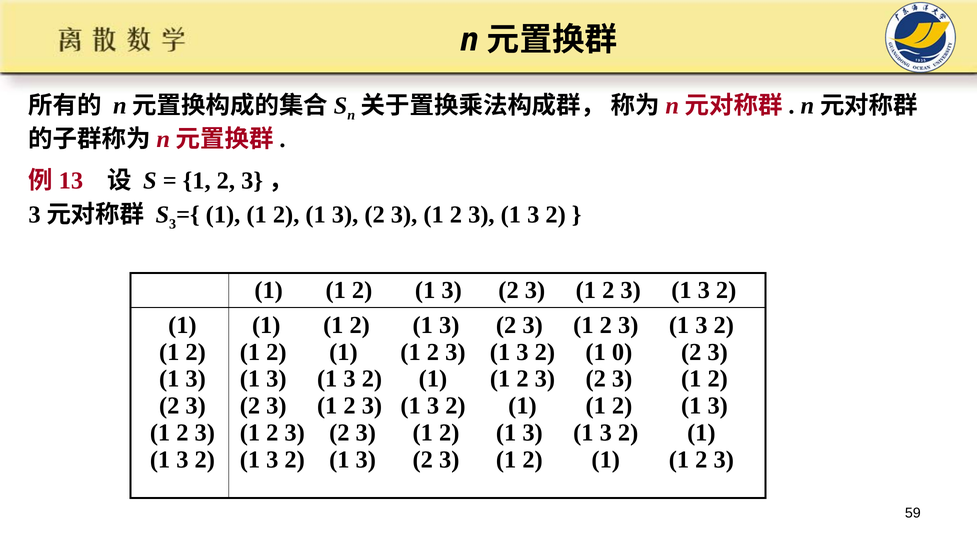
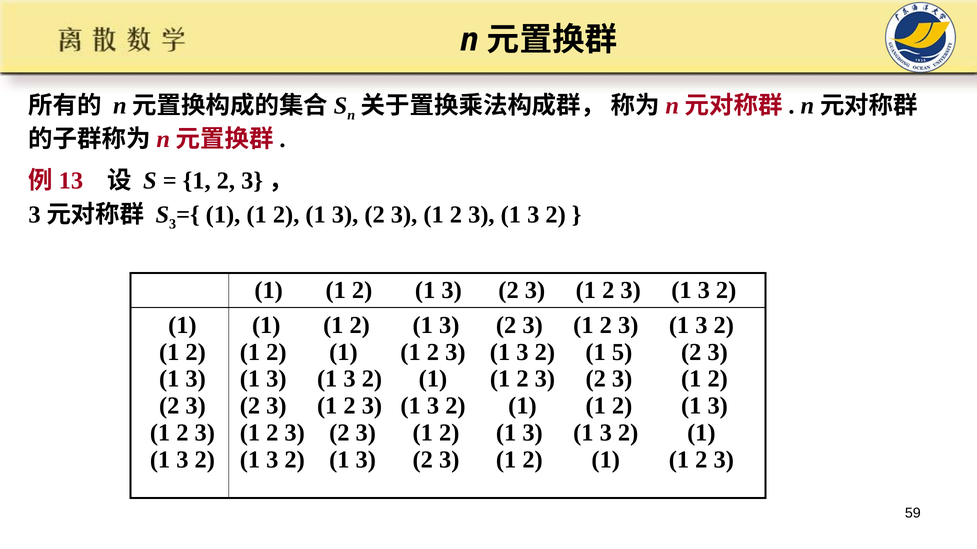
0: 0 -> 5 (622, 352)
